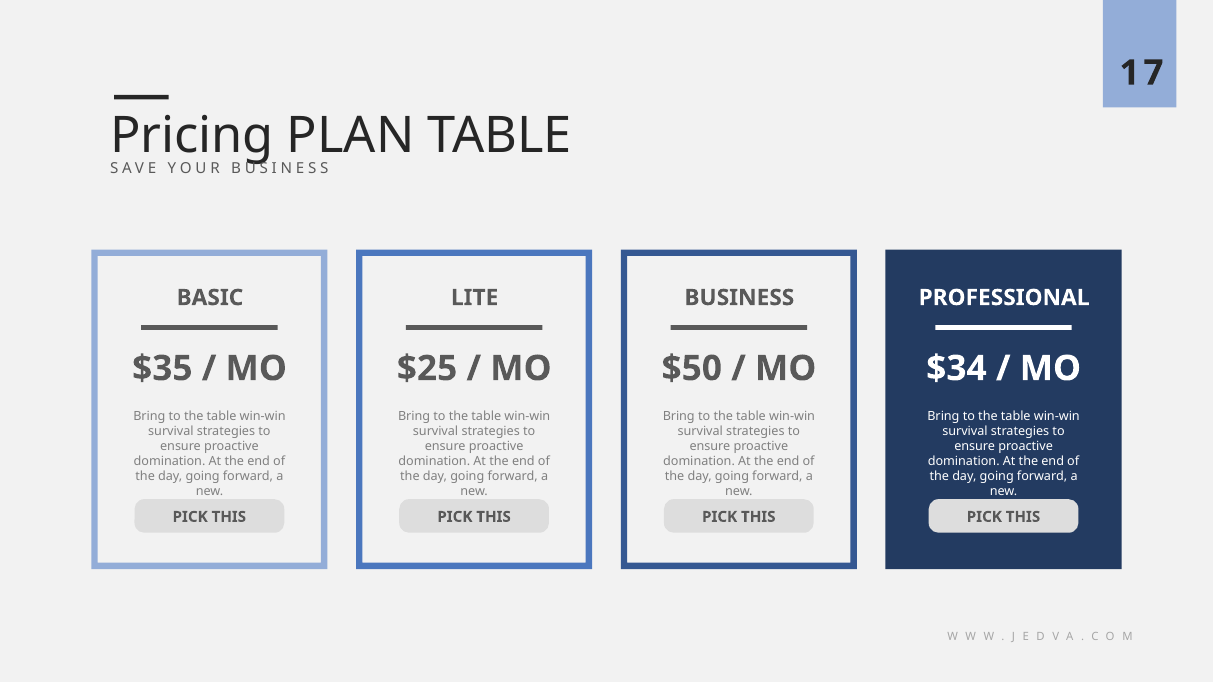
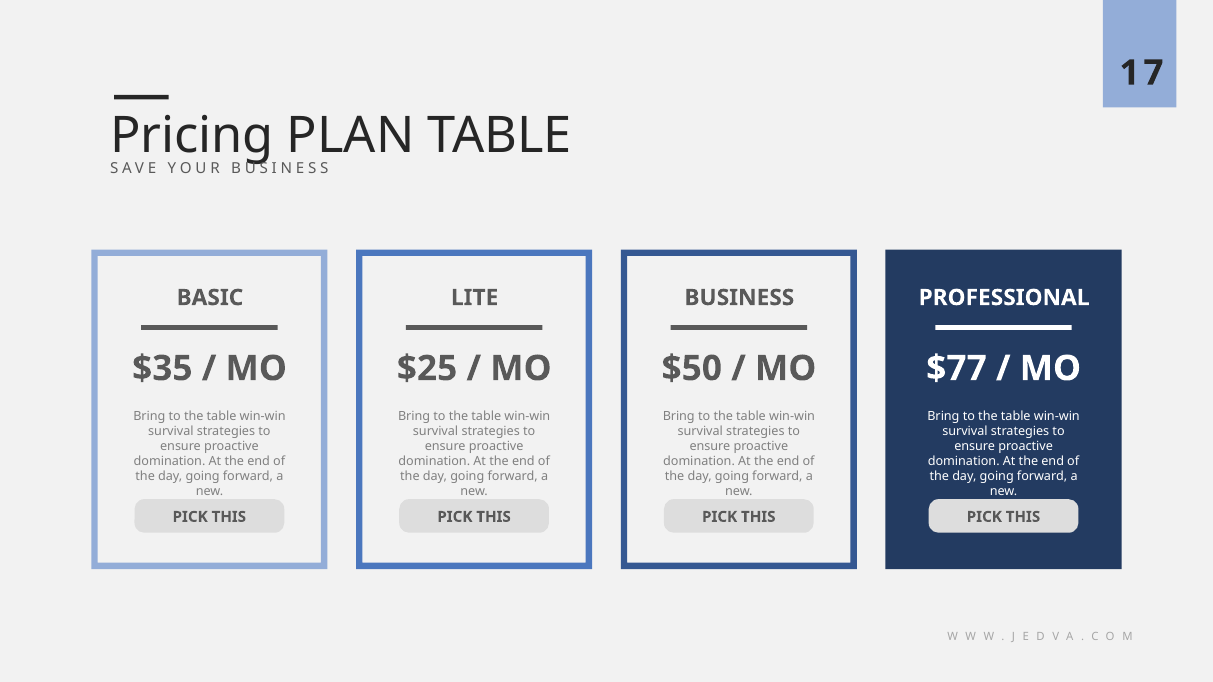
$34: $34 -> $77 (956, 369)
